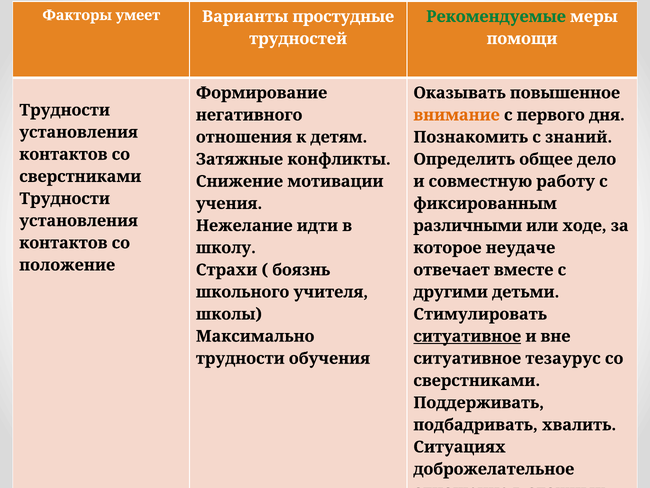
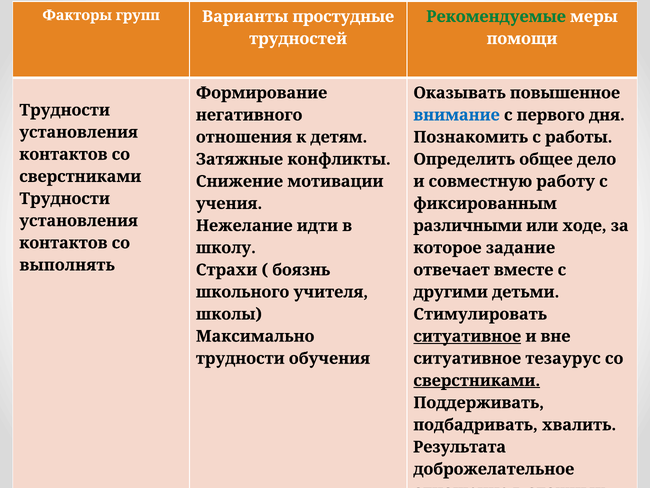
умеет: умеет -> групп (138, 15)
внимание colour: orange -> blue (457, 115)
знаний: знаний -> работы (579, 137)
неудаче: неудаче -> задание (521, 248)
положение: положение -> выполнять (67, 265)
сверстниками underline: none -> present (477, 380)
Ситуациях: Ситуациях -> Результата (460, 447)
